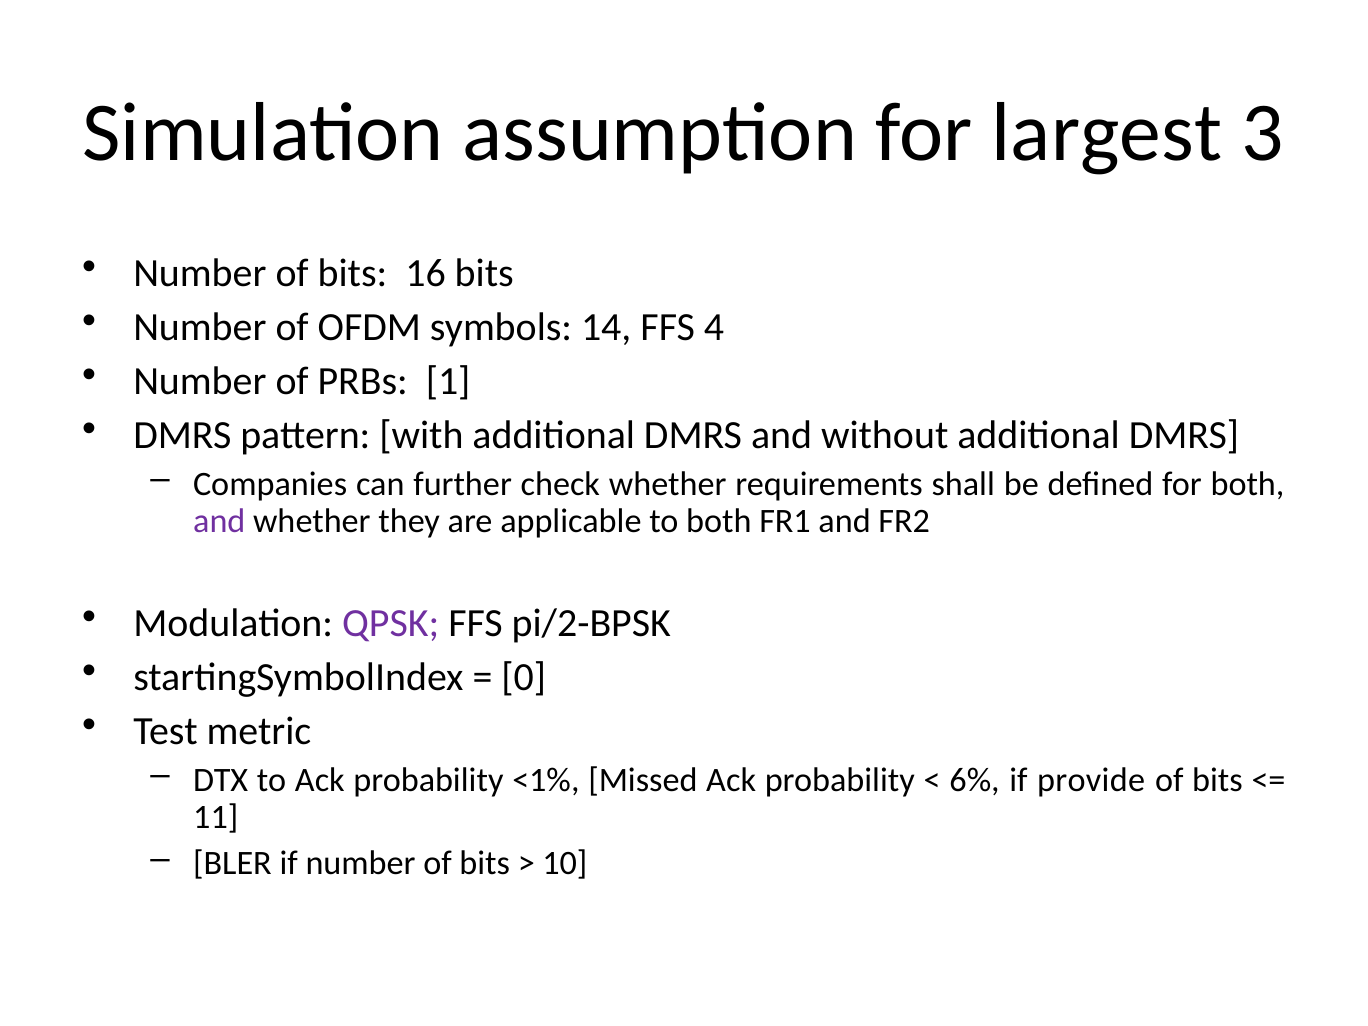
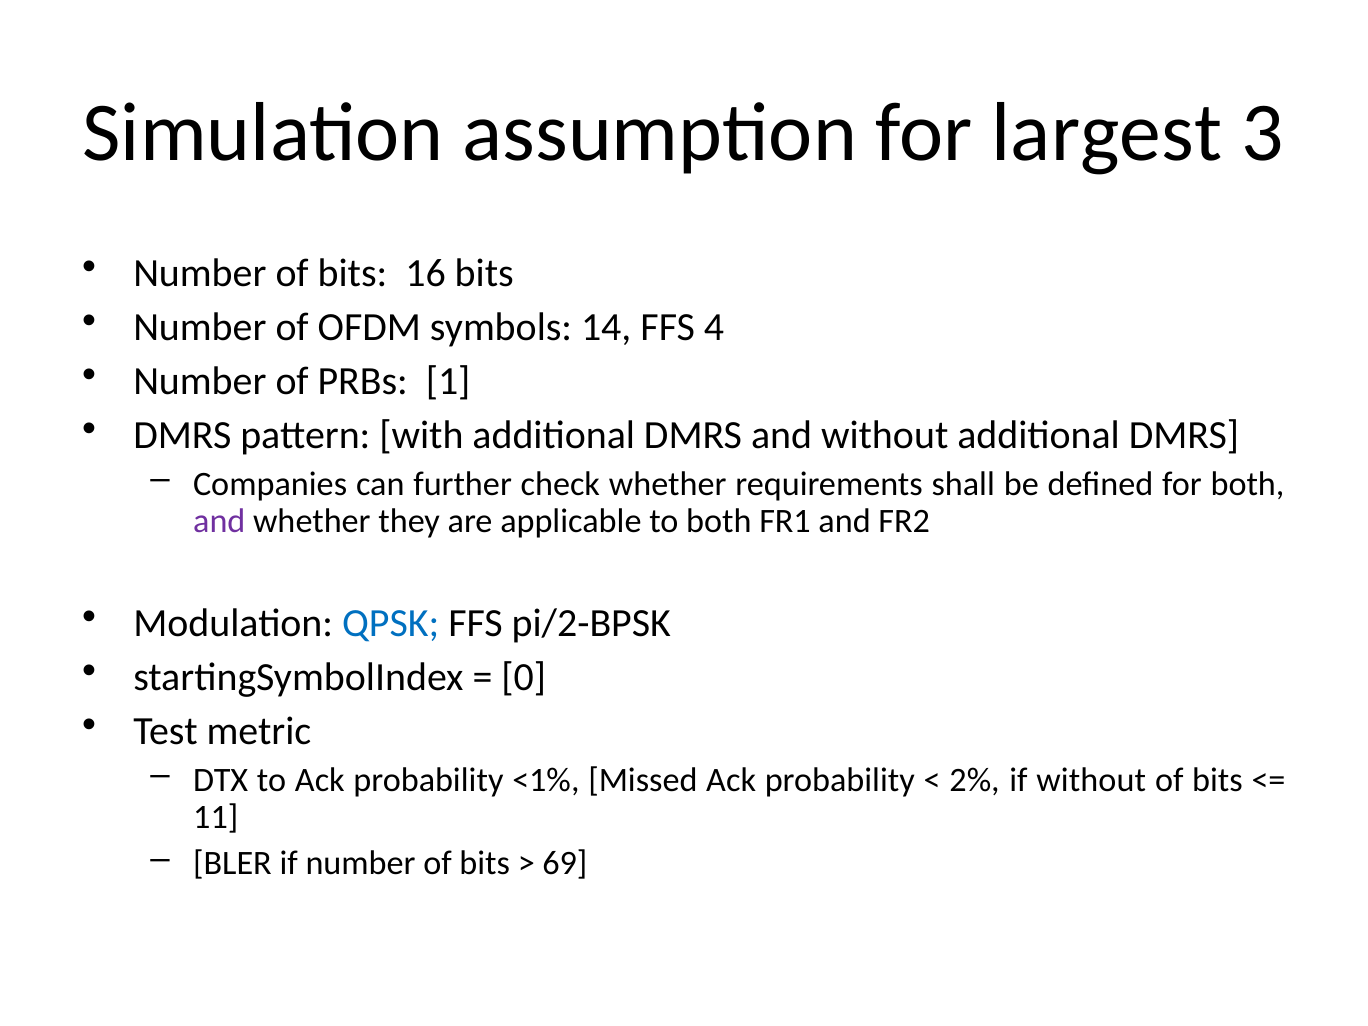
QPSK colour: purple -> blue (391, 623)
6%: 6% -> 2% (975, 780)
if provide: provide -> without (1091, 780)
10: 10 -> 69 (565, 864)
